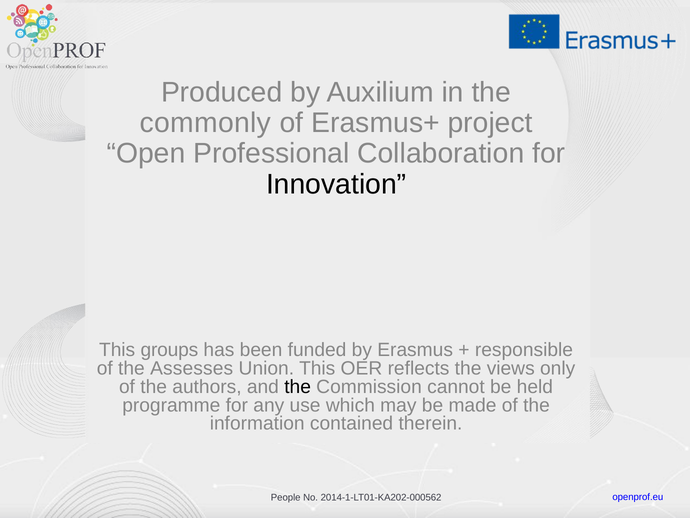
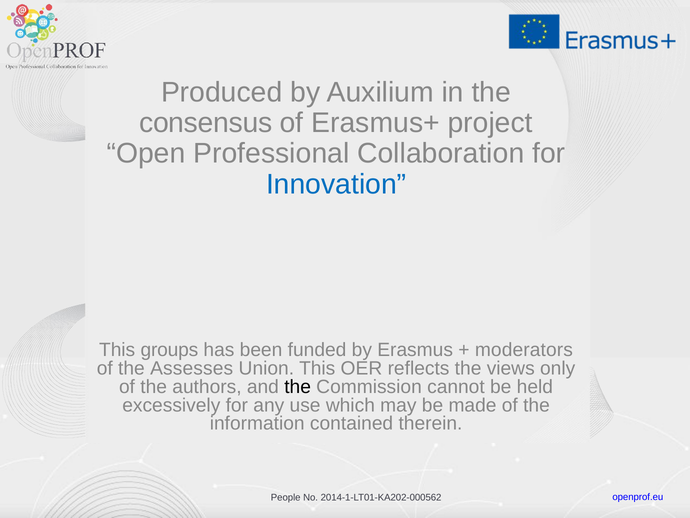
commonly: commonly -> consensus (206, 123)
Innovation colour: black -> blue (336, 184)
responsible: responsible -> moderators (524, 350)
programme: programme -> excessively (171, 405)
